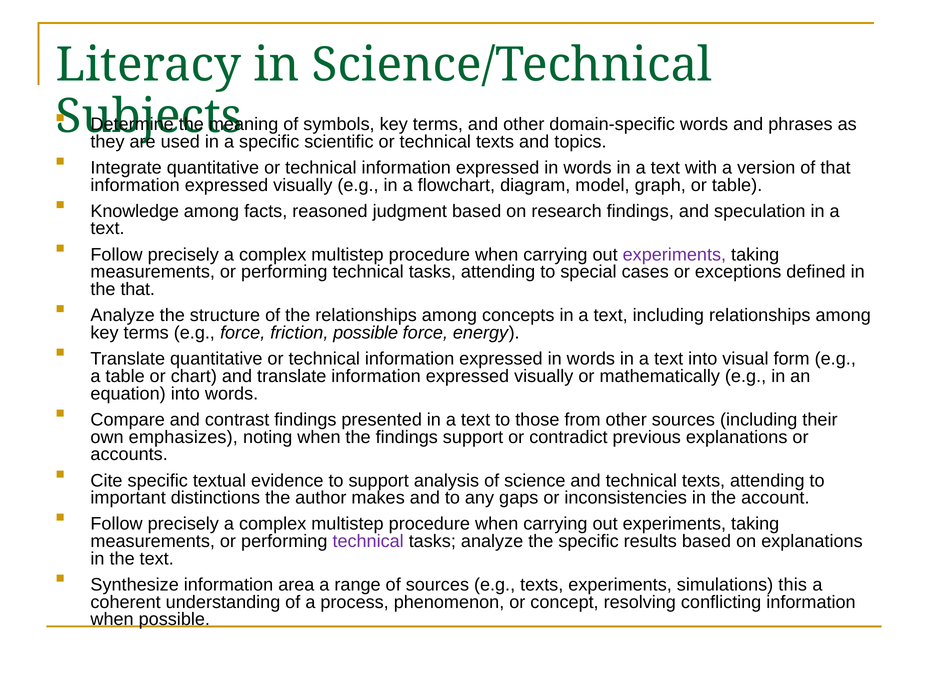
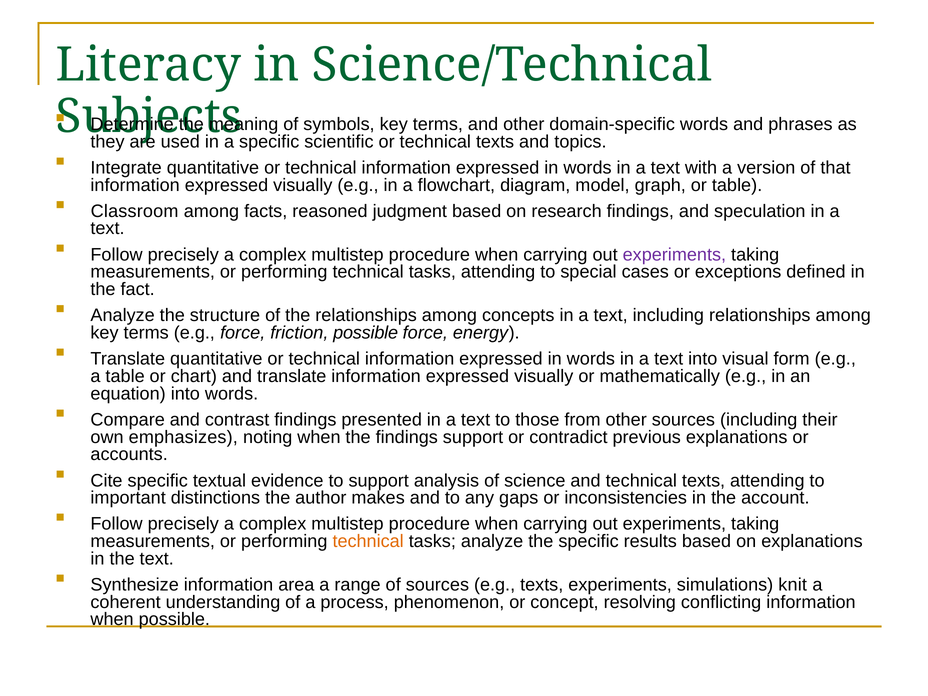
Knowledge: Knowledge -> Classroom (135, 211)
the that: that -> fact (138, 289)
technical colour: purple -> orange (368, 541)
this: this -> knit (793, 585)
